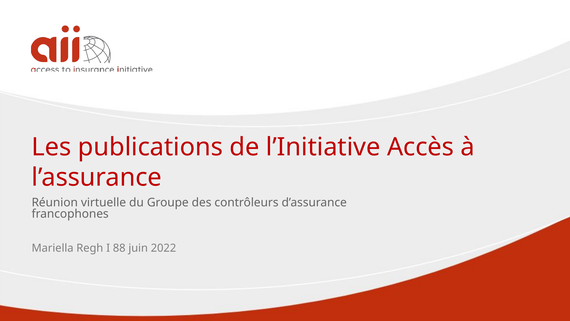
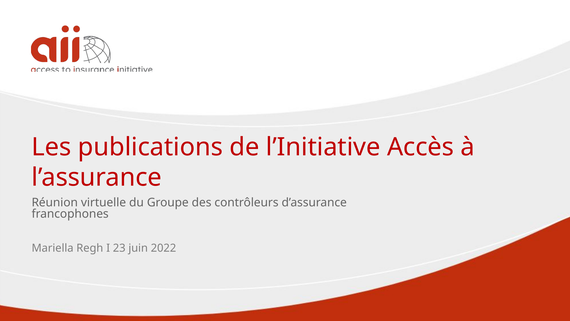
88: 88 -> 23 (119, 248)
